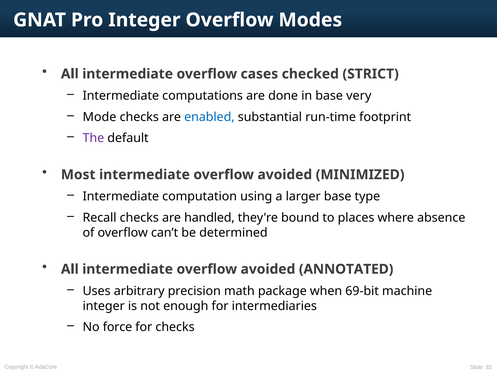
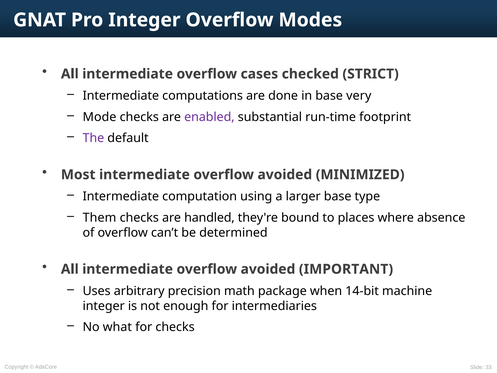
enabled colour: blue -> purple (209, 117)
Recall: Recall -> Them (99, 218)
ANNOTATED: ANNOTATED -> IMPORTANT (346, 269)
69-bit: 69-bit -> 14-bit (362, 291)
force: force -> what (117, 327)
